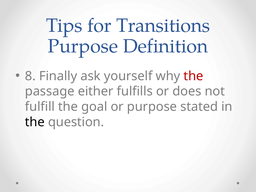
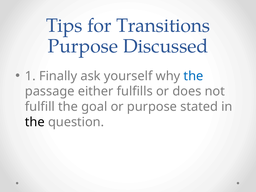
Definition: Definition -> Discussed (166, 46)
8: 8 -> 1 (30, 76)
the colour: red -> blue (193, 76)
